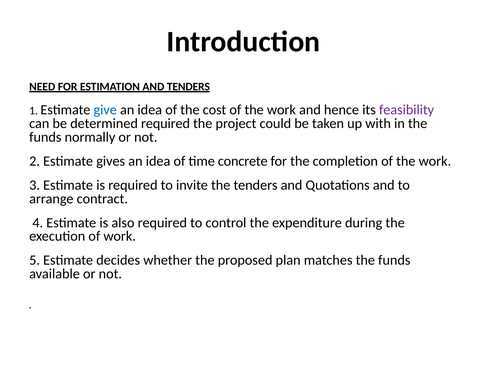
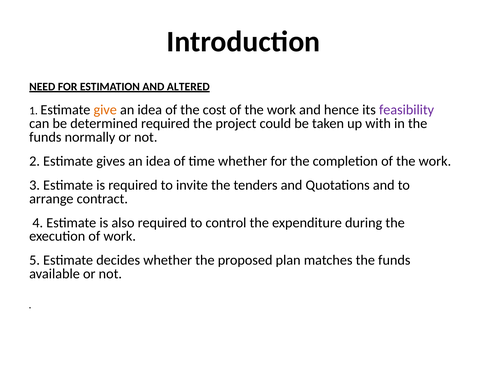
AND TENDERS: TENDERS -> ALTERED (188, 87)
give colour: blue -> orange (105, 110)
time concrete: concrete -> whether (243, 161)
